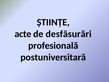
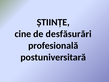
acte: acte -> cine (23, 34)
